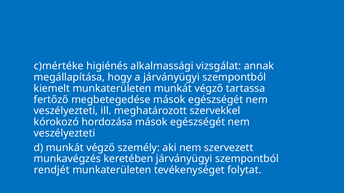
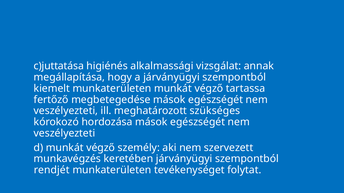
c)mértéke: c)mértéke -> c)juttatása (59, 66)
szervekkel: szervekkel -> szükséges (215, 111)
